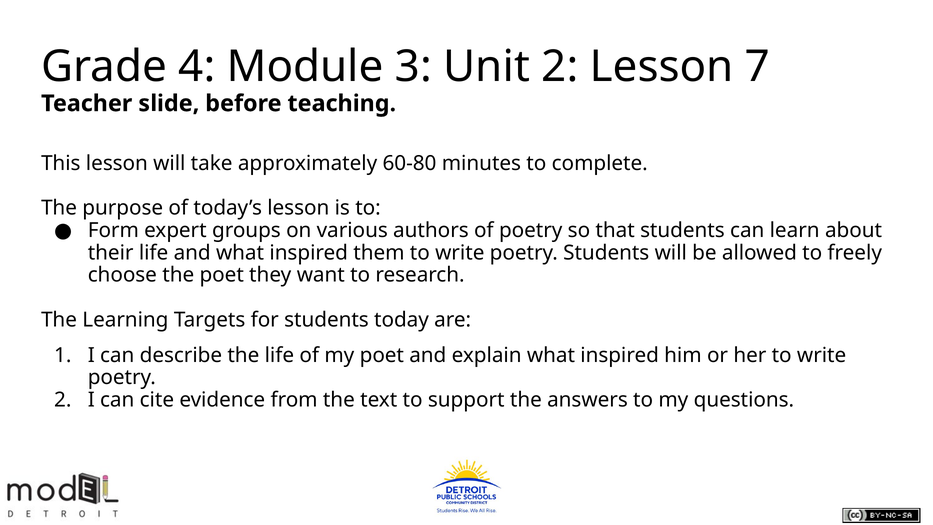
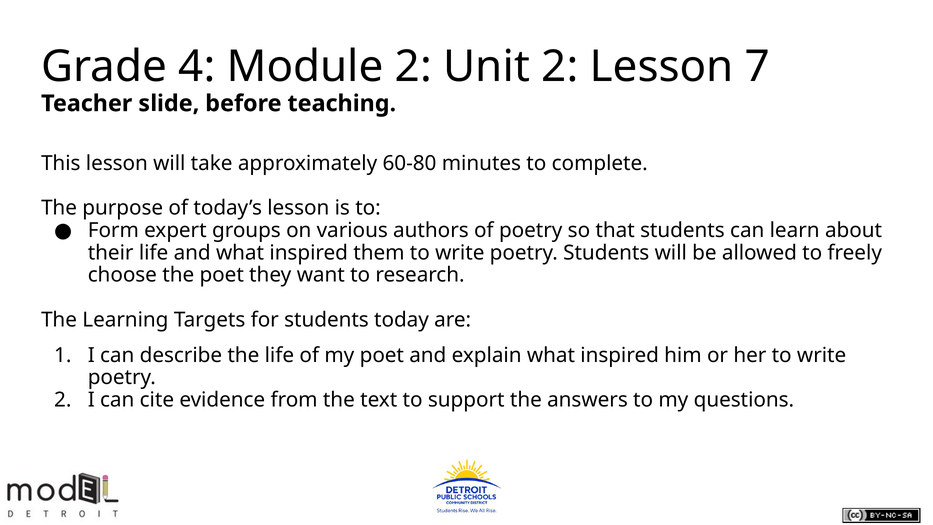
Module 3: 3 -> 2 (413, 67)
